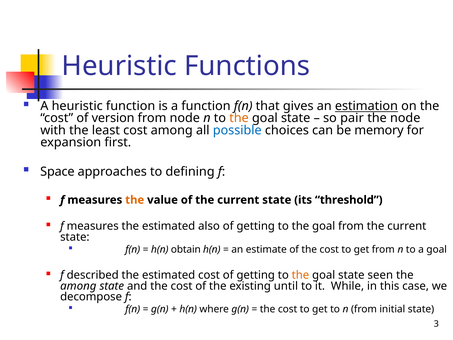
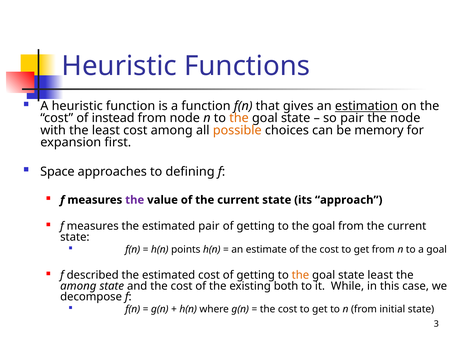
version: version -> instead (113, 118)
possible colour: blue -> orange (237, 130)
the colour: orange -> purple (135, 200)
threshold: threshold -> approach (349, 200)
estimated also: also -> pair (209, 226)
obtain: obtain -> points (186, 249)
state seen: seen -> least (380, 275)
until: until -> both (286, 286)
